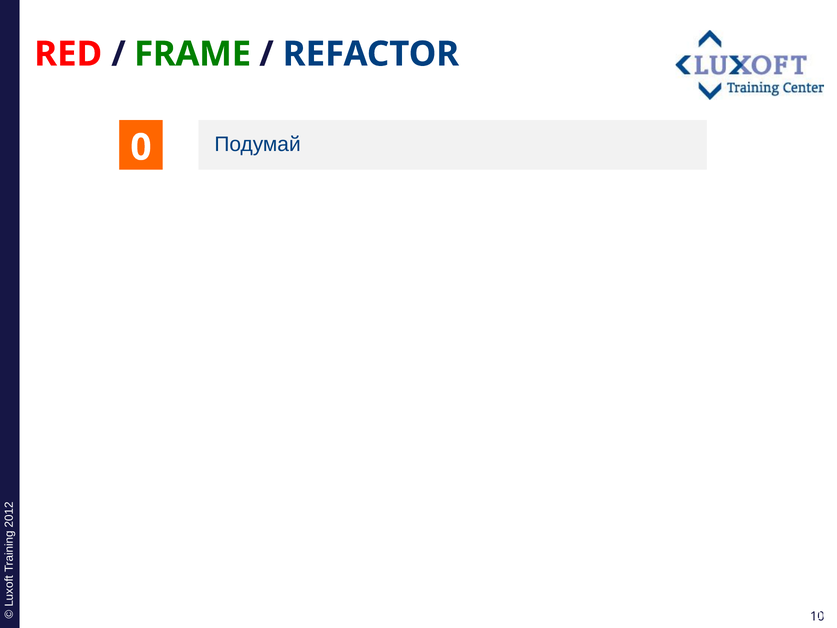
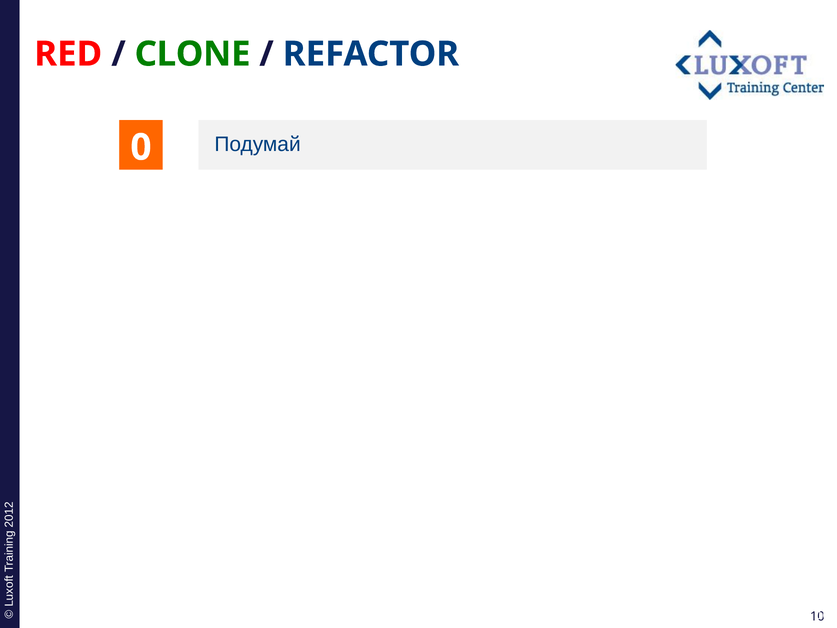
FRAME: FRAME -> CLONE (193, 54)
